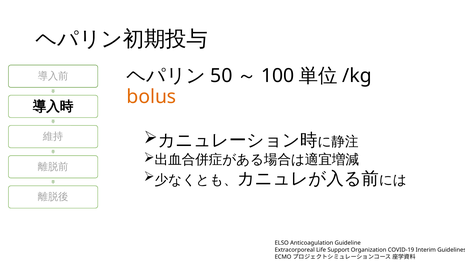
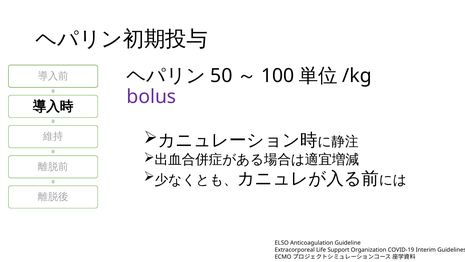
bolus colour: orange -> purple (151, 97)
